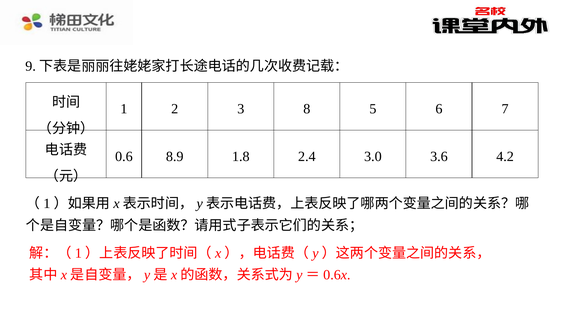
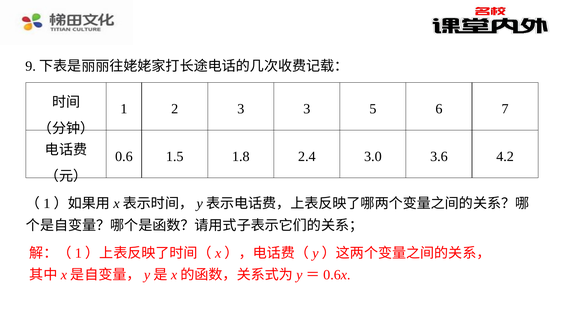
3 8: 8 -> 3 (307, 109)
8.9: 8.9 -> 1.5 (175, 156)
